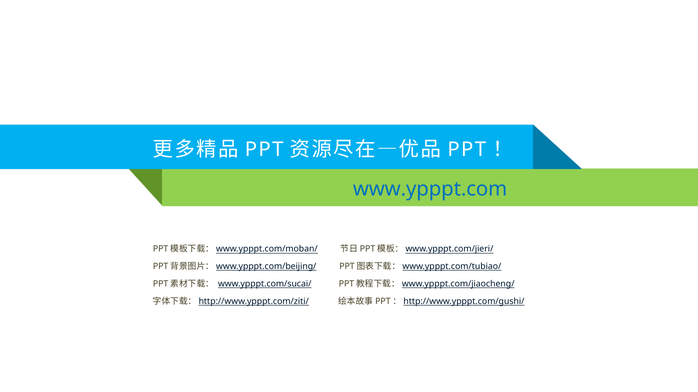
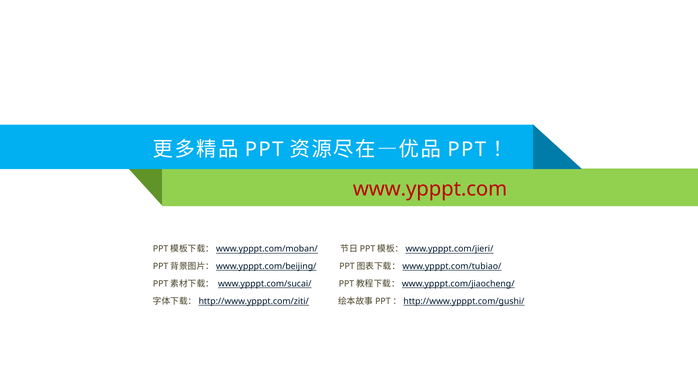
www.ypppt.com colour: blue -> red (430, 189)
